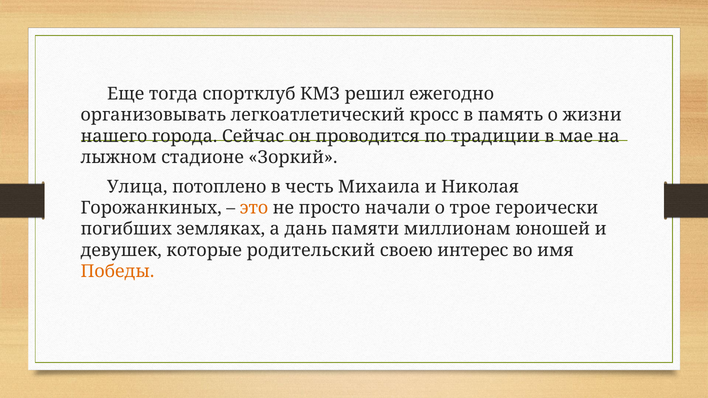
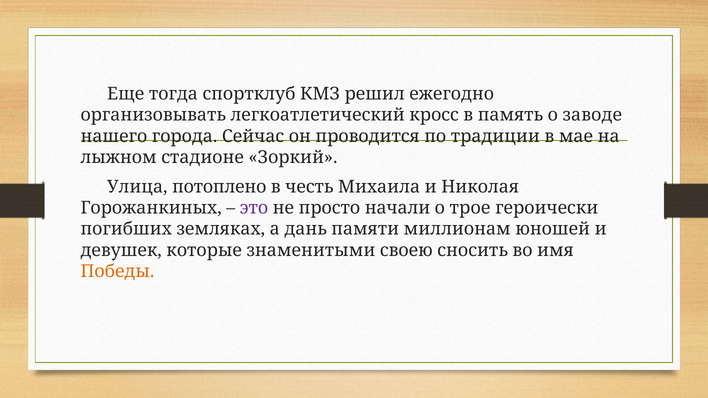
жизни: жизни -> заводе (592, 115)
это colour: orange -> purple (254, 208)
родительский: родительский -> знаменитыми (311, 251)
интерес: интерес -> сносить (473, 251)
